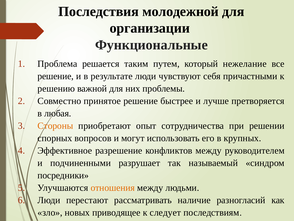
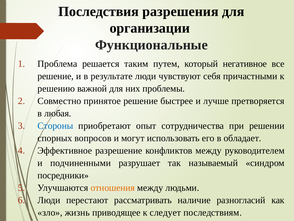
молодежной: молодежной -> разрешения (180, 11)
нежелание: нежелание -> негативное (245, 64)
Стороны colour: orange -> blue (55, 125)
крупных: крупных -> обладает (242, 138)
новых: новых -> жизнь (77, 212)
